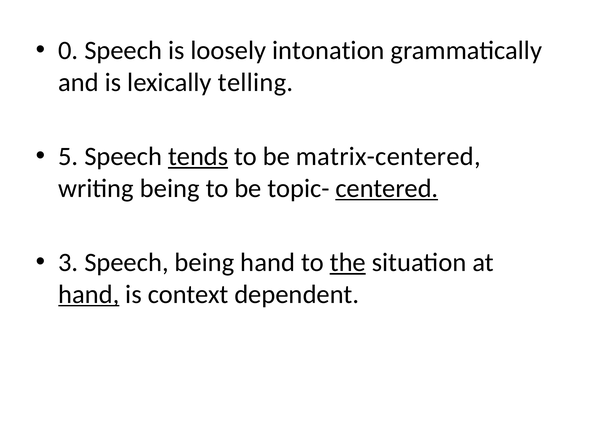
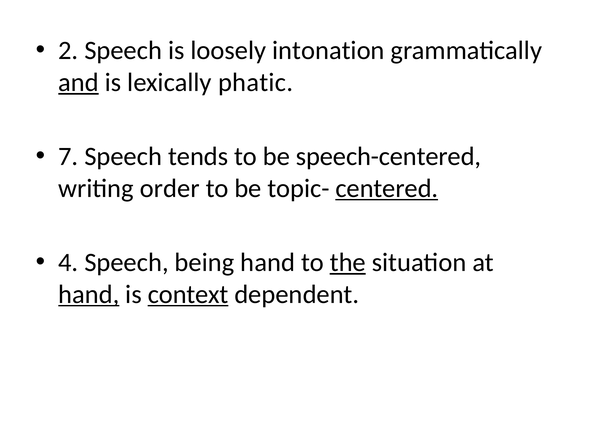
0: 0 -> 2 (68, 51)
and underline: none -> present (79, 82)
telling: telling -> phatic (256, 82)
5: 5 -> 7 (68, 157)
tends underline: present -> none (198, 157)
matrix-centered: matrix-centered -> speech-centered (388, 157)
writing being: being -> order (170, 189)
3: 3 -> 4 (68, 263)
context underline: none -> present (188, 295)
